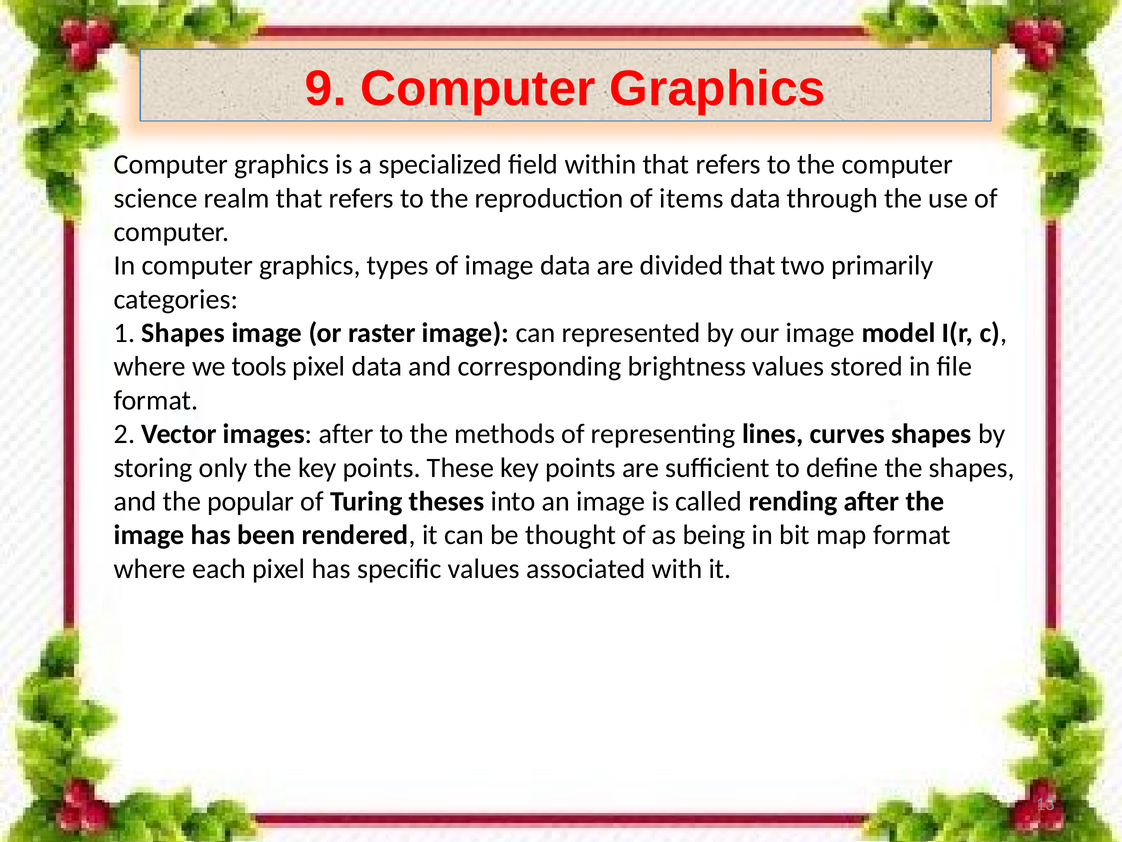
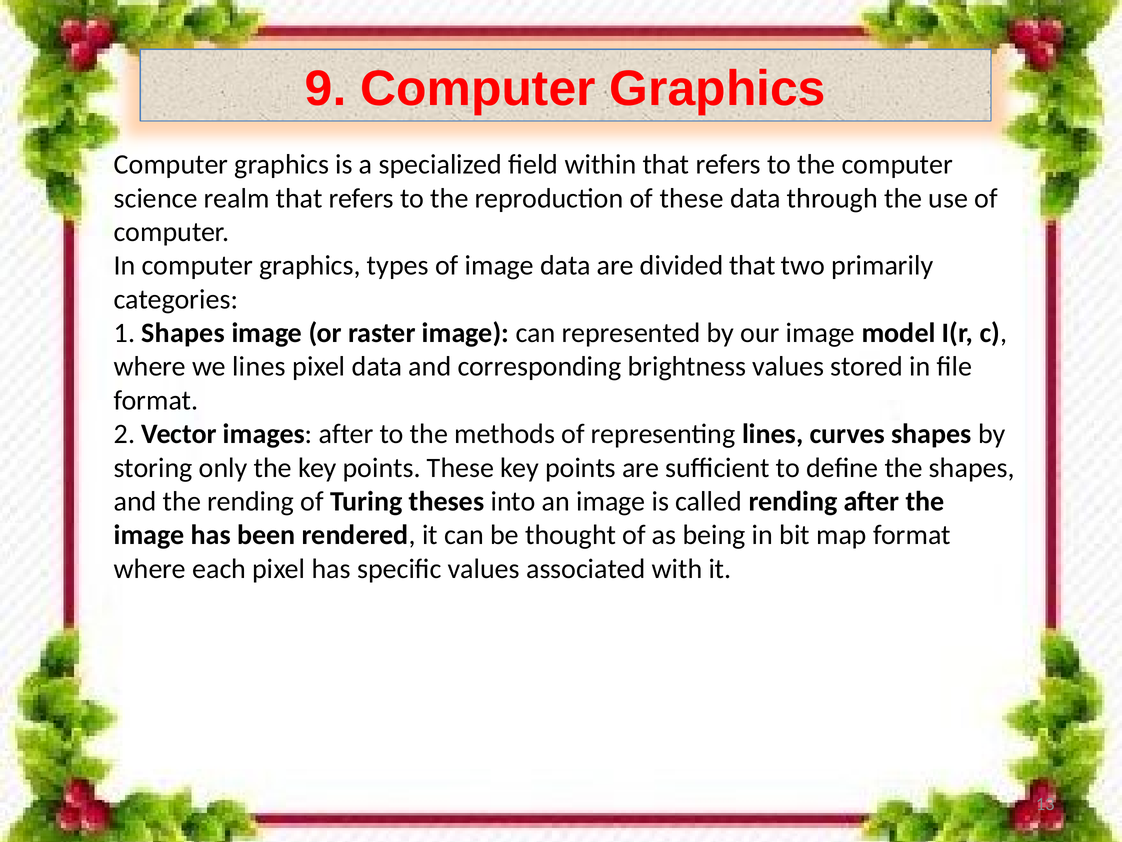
of items: items -> these (692, 198)
we tools: tools -> lines (259, 366)
the popular: popular -> rending (251, 501)
